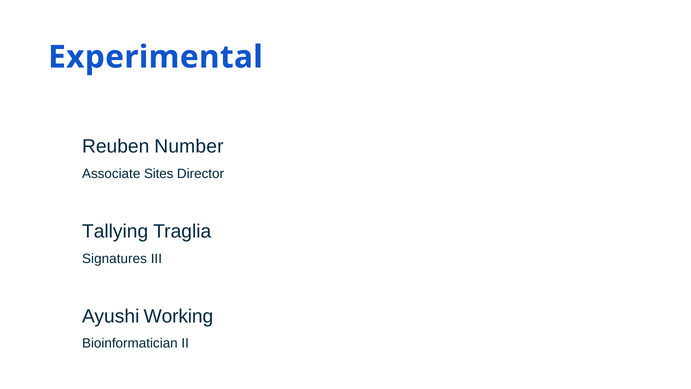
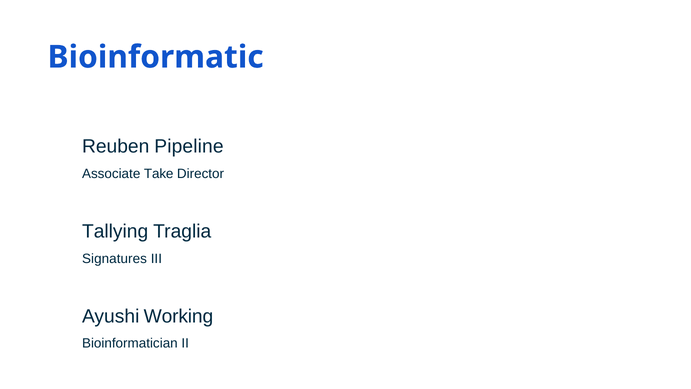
Experimental: Experimental -> Bioinformatic (156, 57)
Number: Number -> Pipeline (189, 146)
Sites: Sites -> Take (159, 174)
